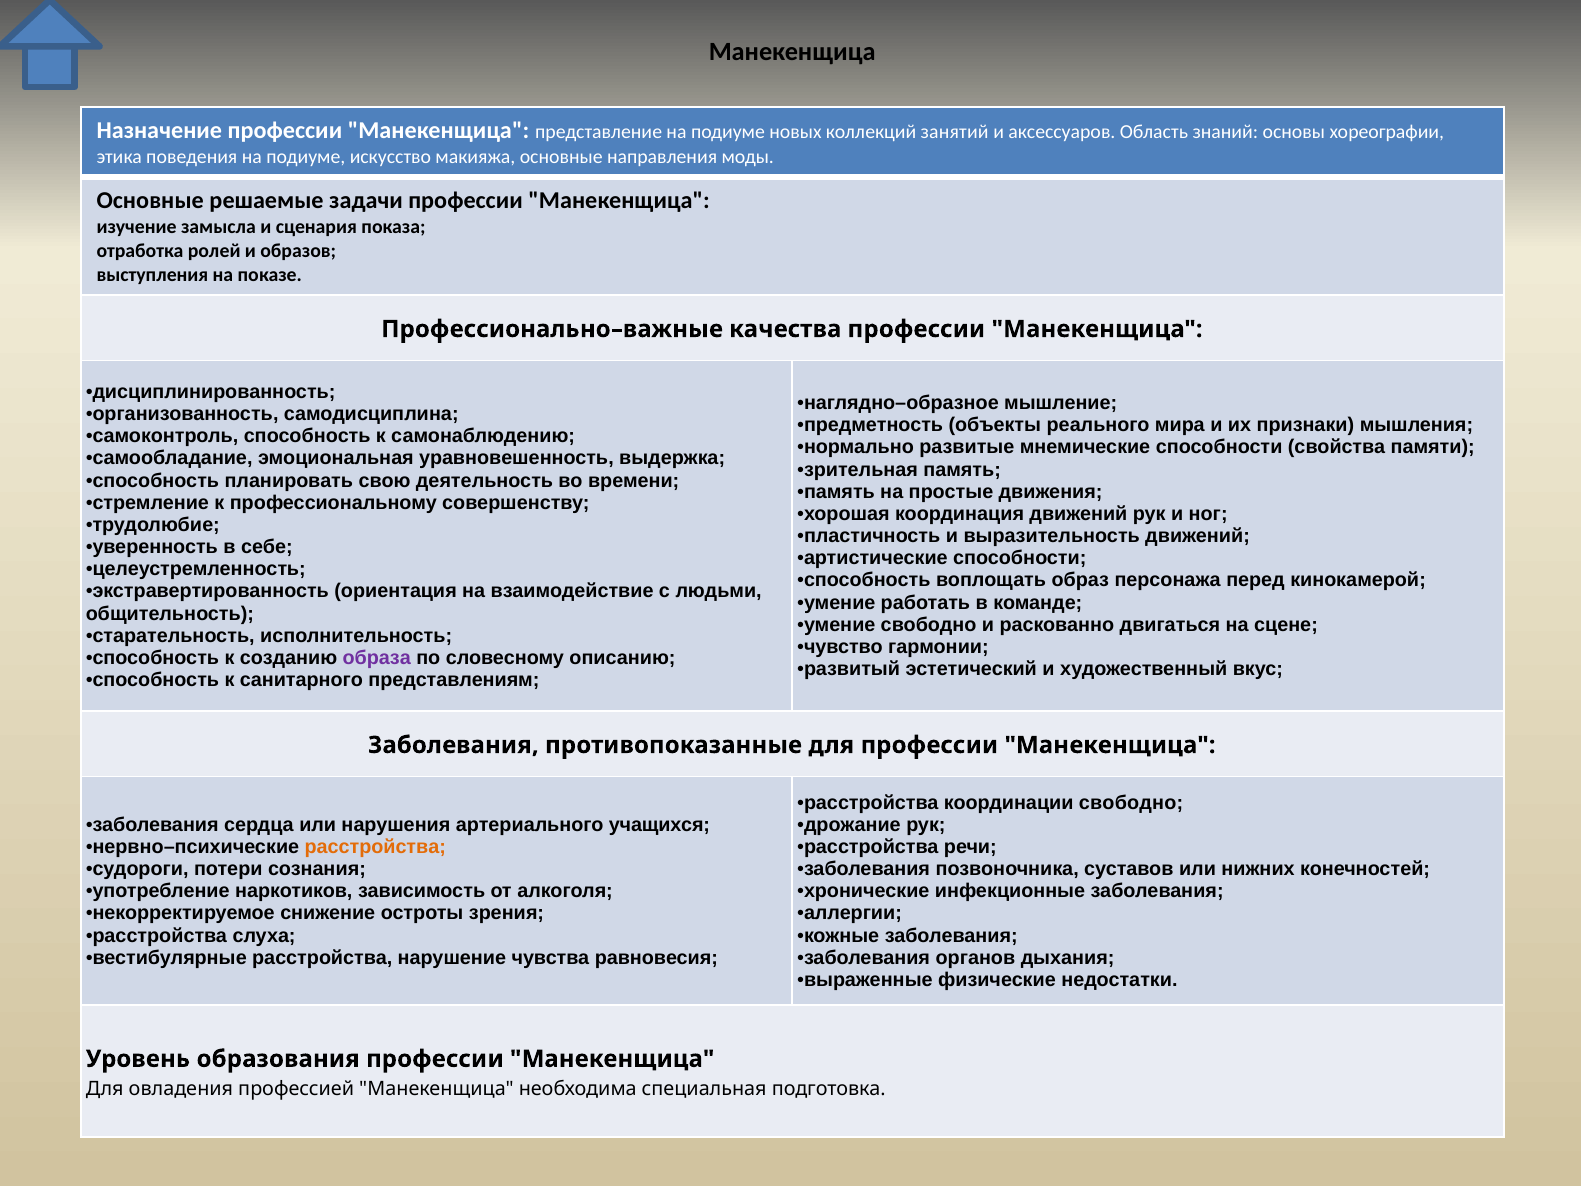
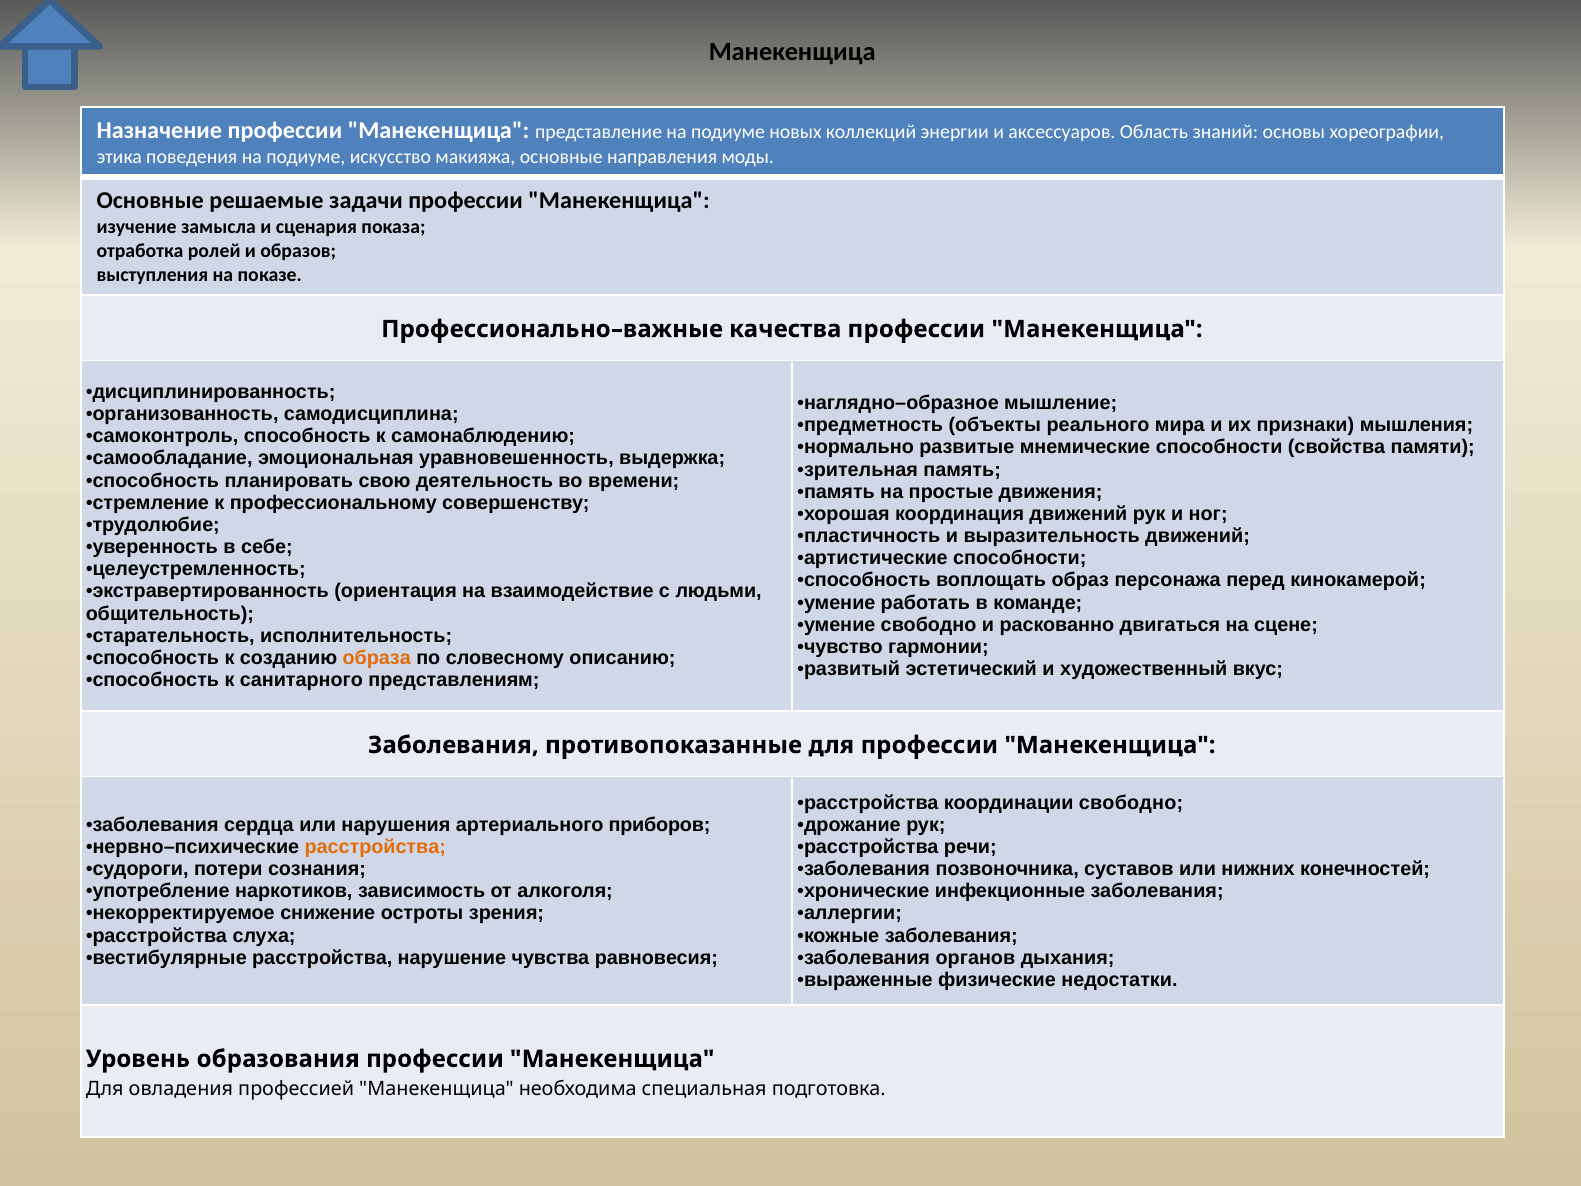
занятий: занятий -> энергии (955, 132)
образа colour: purple -> orange (377, 658)
учащихся: учащихся -> приборов (659, 825)
